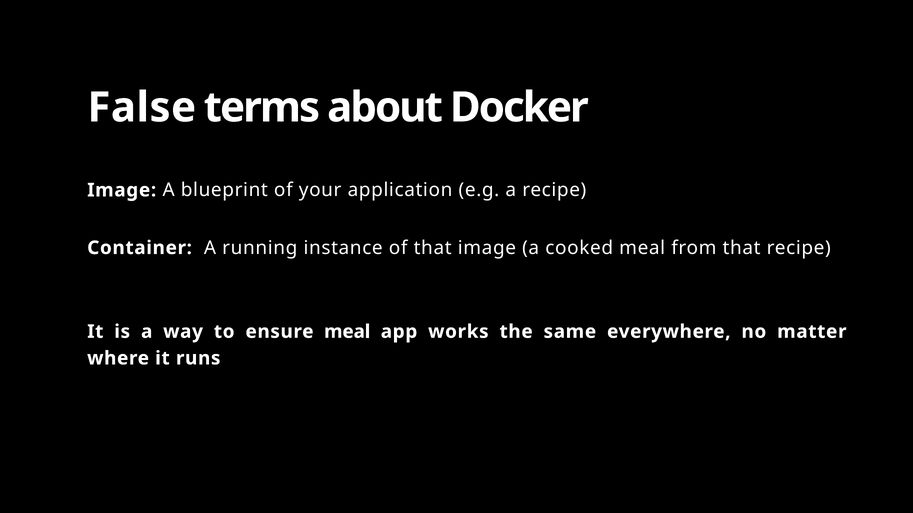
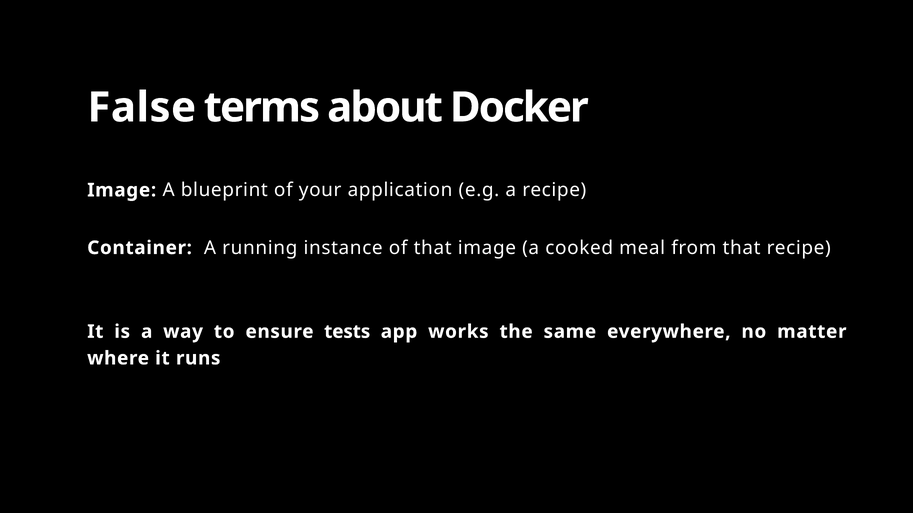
ensure meal: meal -> tests (347, 332)
